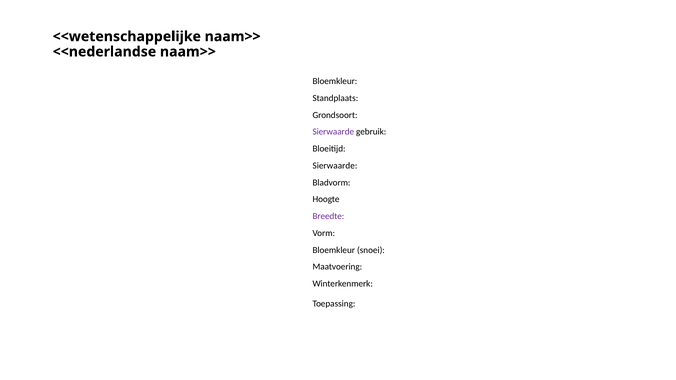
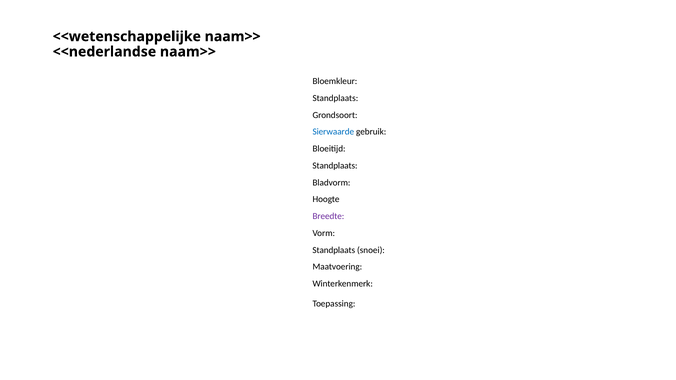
Sierwaarde colour: purple -> blue (333, 132)
Sierwaarde: Sierwaarde -> Standplaats (335, 166)
Bloemkleur: Bloemkleur -> Standplaats (334, 250)
